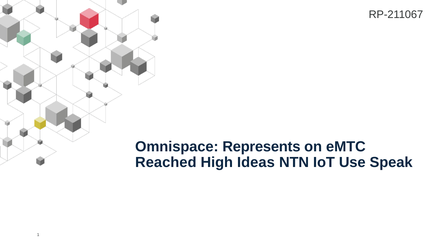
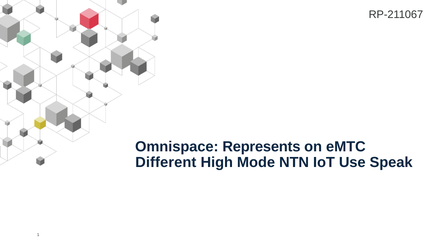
Reached: Reached -> Different (166, 162)
Ideas: Ideas -> Mode (256, 162)
